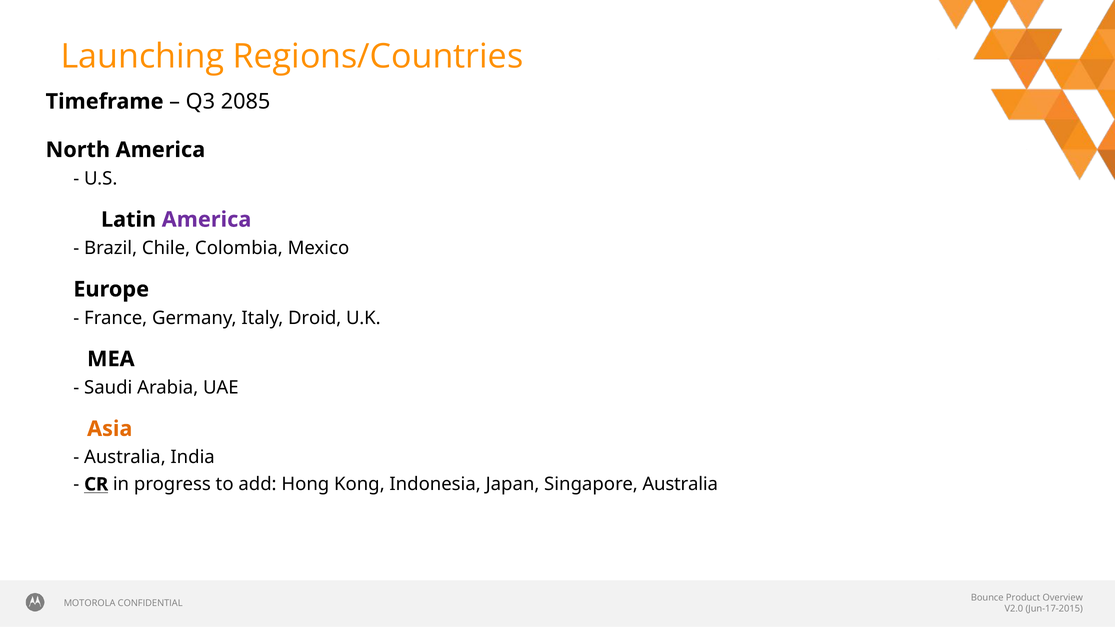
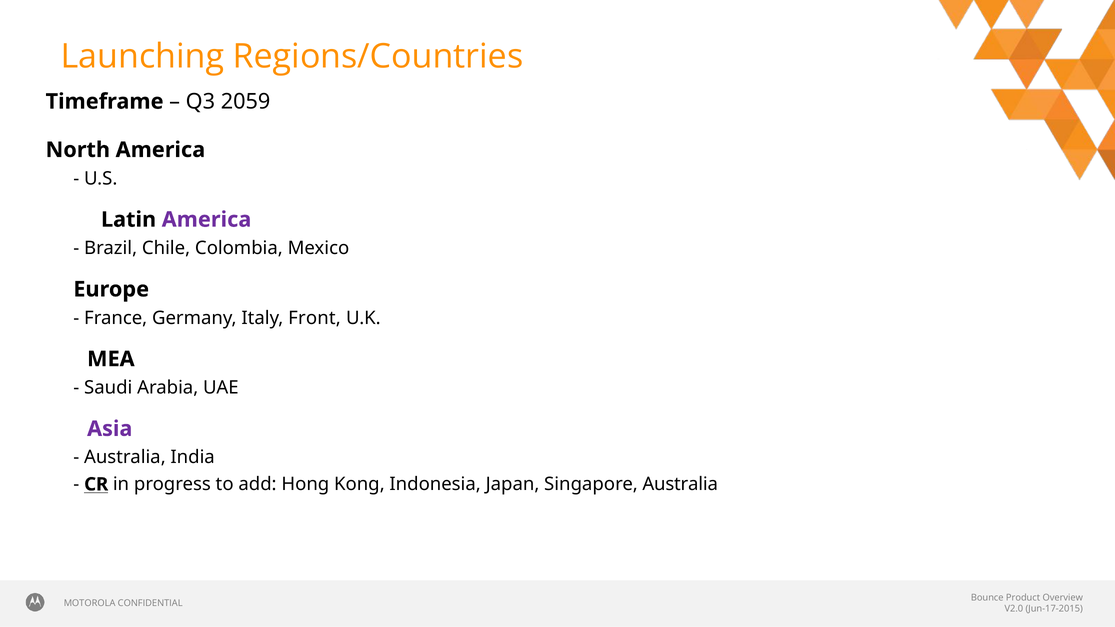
2085: 2085 -> 2059 (246, 102)
Droid: Droid -> Front (315, 318)
Asia colour: orange -> purple (110, 429)
